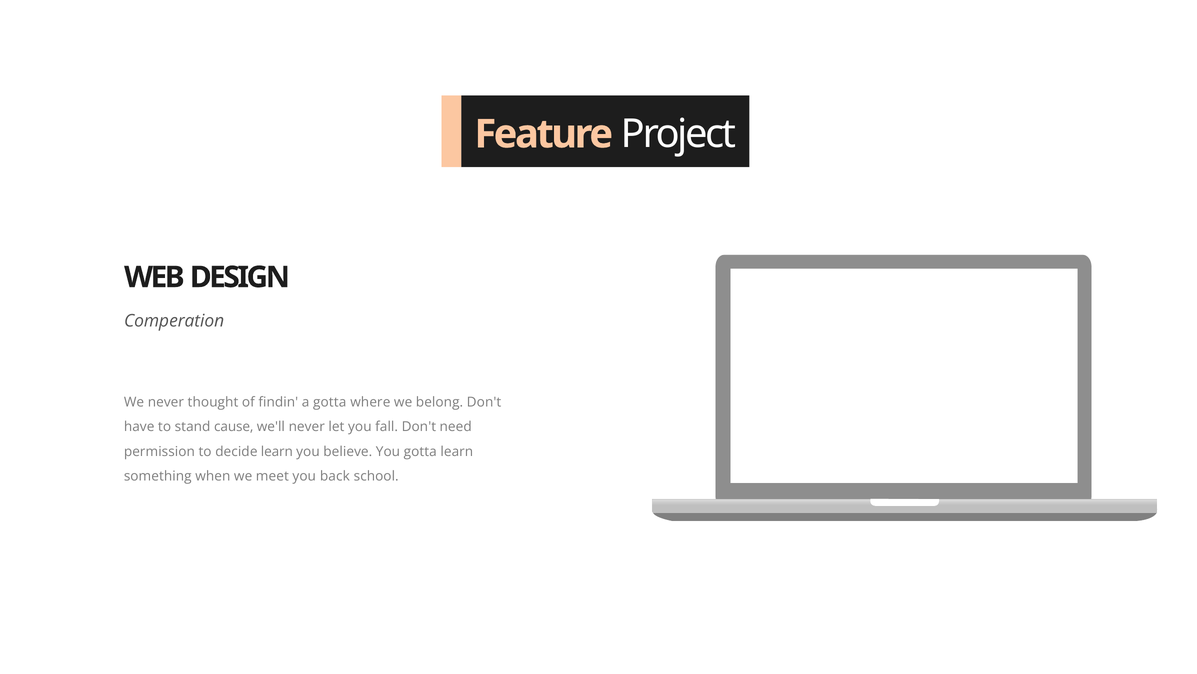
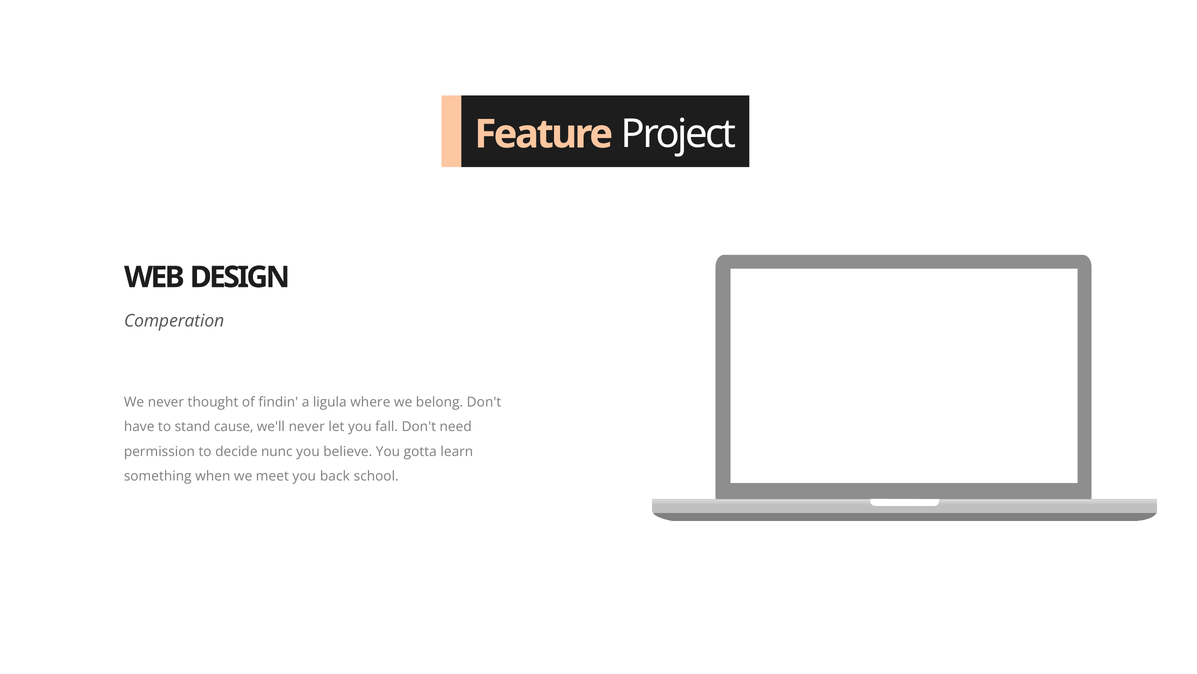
a gotta: gotta -> ligula (330, 402)
decide learn: learn -> nunc (277, 451)
